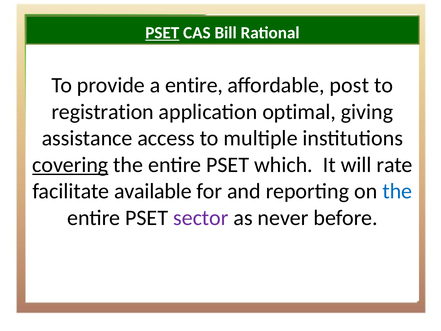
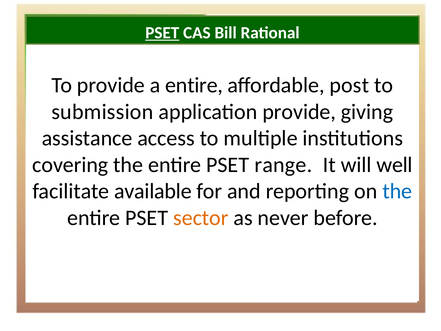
registration: registration -> submission (102, 112)
application optimal: optimal -> provide (299, 112)
covering underline: present -> none (70, 165)
which: which -> range (283, 165)
rate: rate -> well (395, 165)
sector colour: purple -> orange (201, 218)
